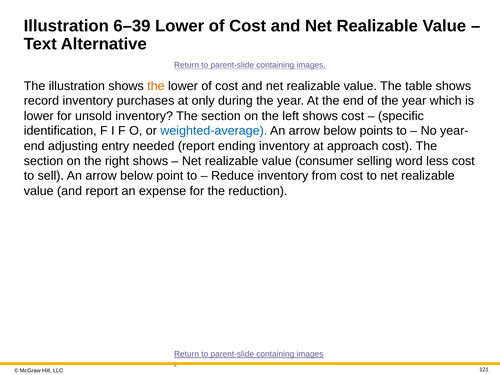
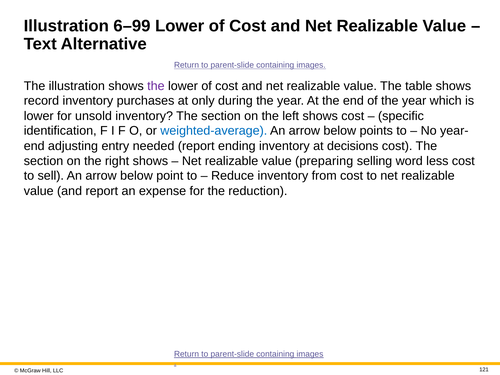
6–39: 6–39 -> 6–99 (132, 26)
the colour: orange -> purple (156, 86)
approach: approach -> decisions (353, 146)
consumer: consumer -> preparing (324, 161)
